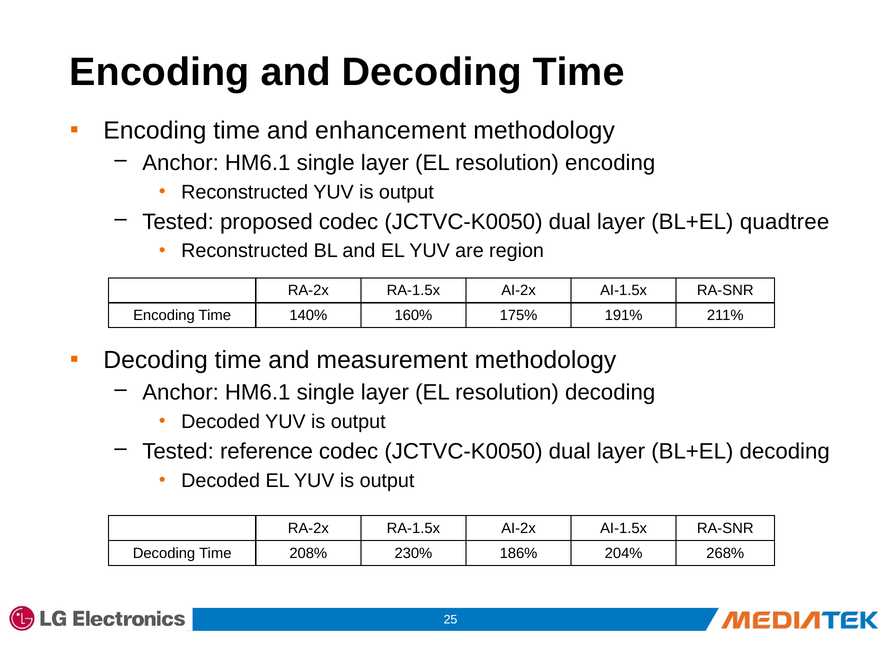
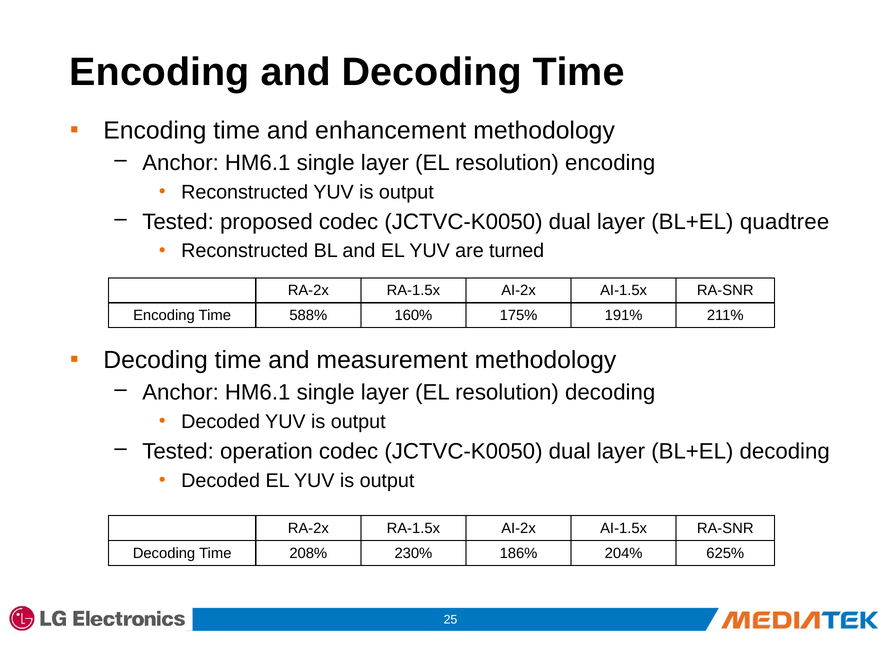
region: region -> turned (517, 251)
140%: 140% -> 588% (308, 315)
reference: reference -> operation (266, 451)
268%: 268% -> 625% (725, 553)
